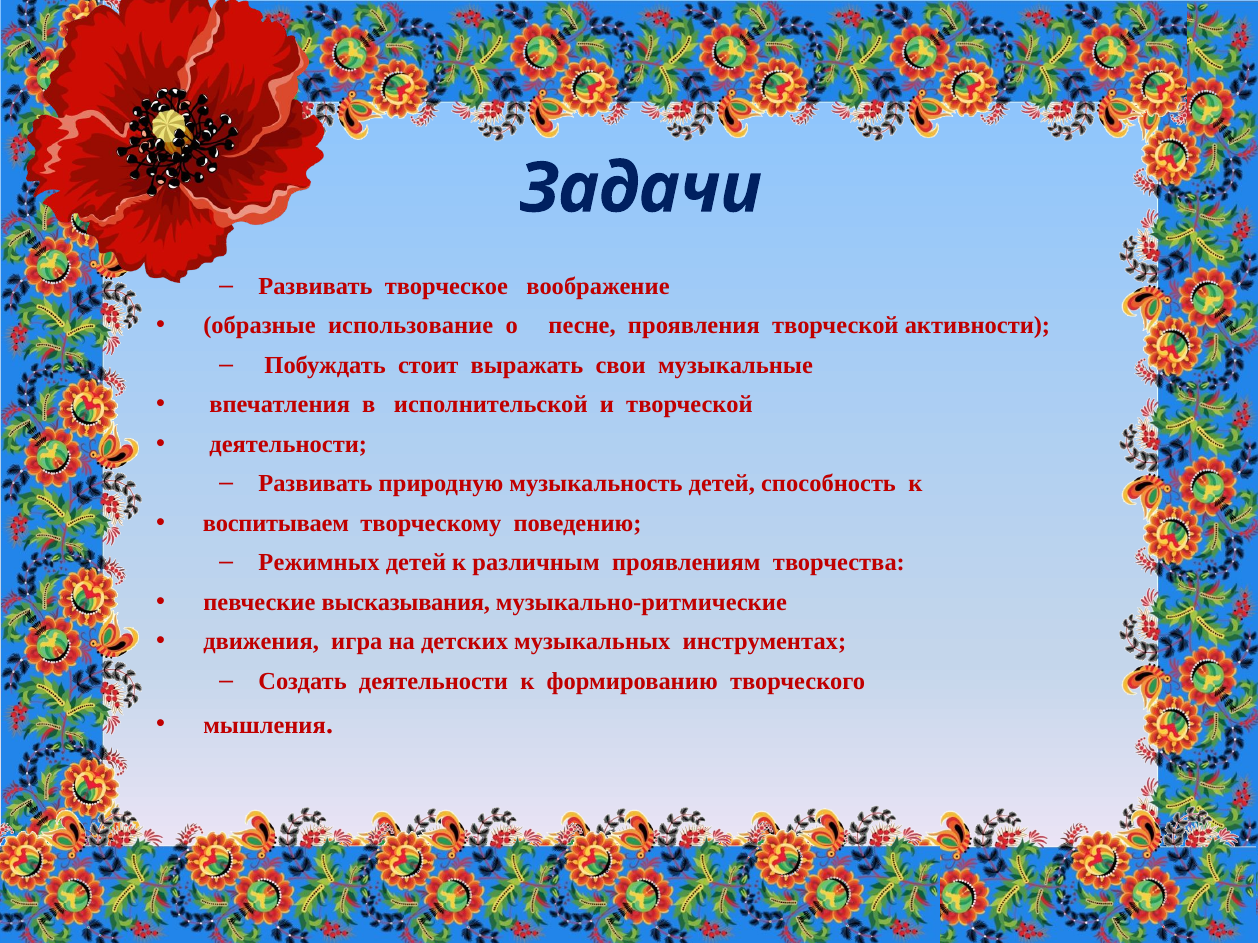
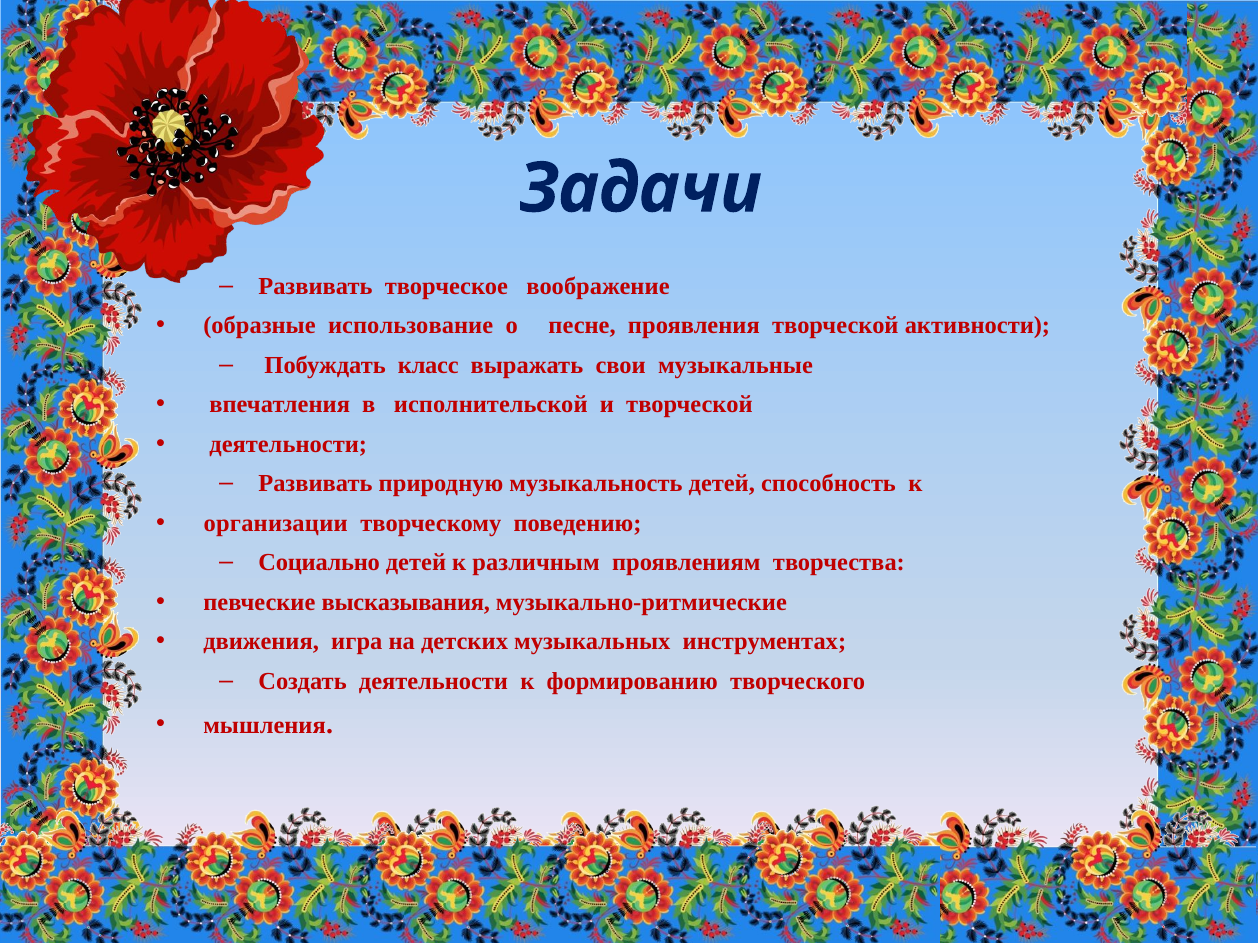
стоит: стоит -> класс (428, 365)
воспитываем: воспитываем -> организации (276, 524)
Режимных: Режимных -> Социально (319, 563)
